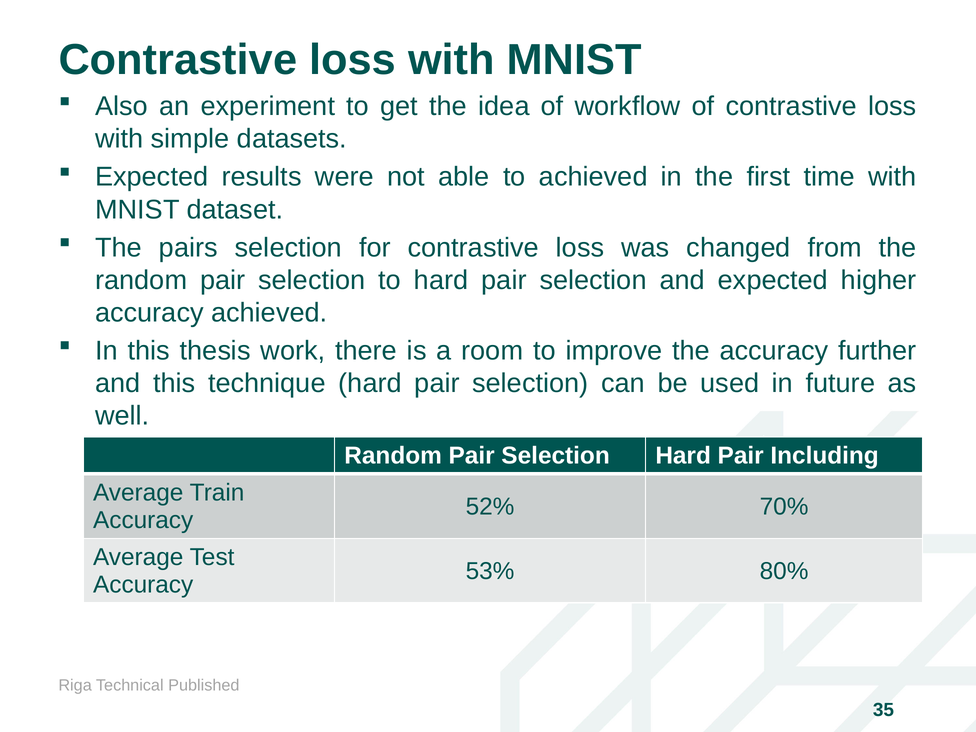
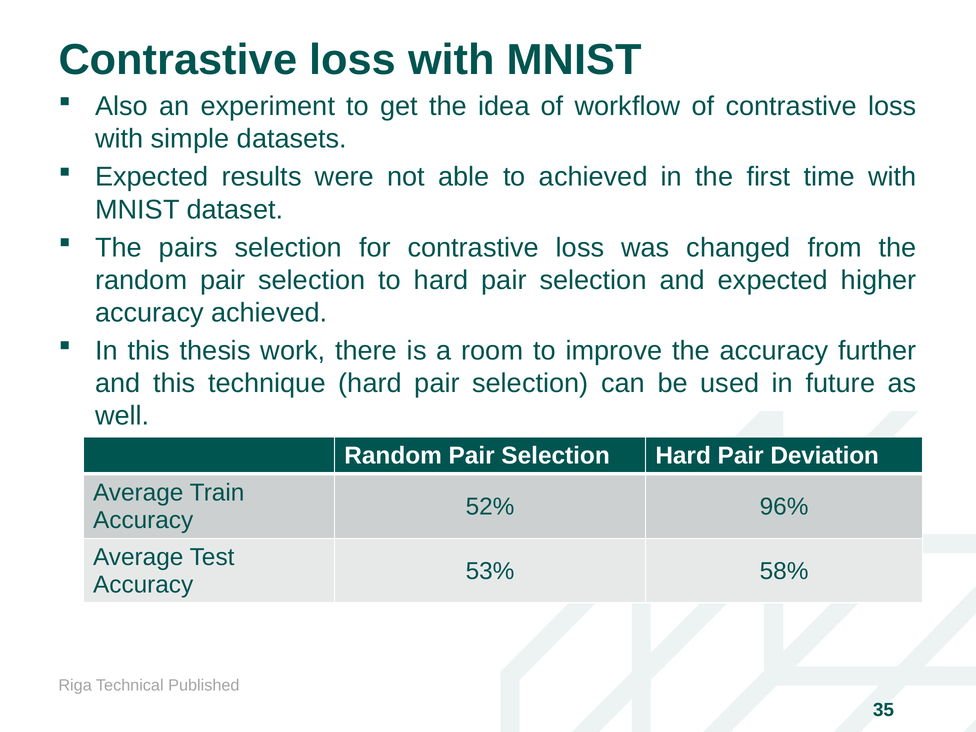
Including: Including -> Deviation (825, 456)
70%: 70% -> 96% (784, 507)
80%: 80% -> 58% (784, 571)
